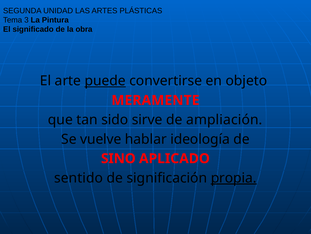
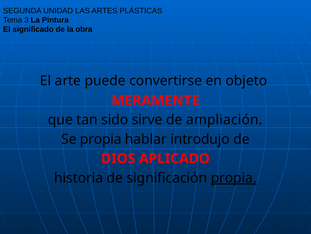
puede underline: present -> none (105, 81)
Se vuelve: vuelve -> propia (101, 139)
ideología: ideología -> introdujo (200, 139)
SINO: SINO -> DIOS (118, 158)
sentido: sentido -> historia (79, 177)
